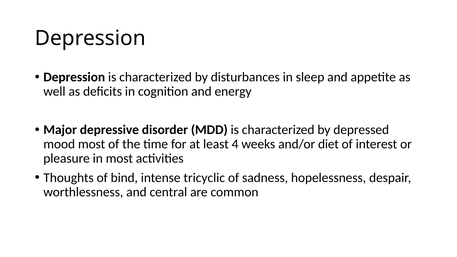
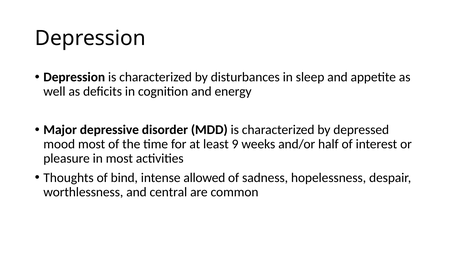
4: 4 -> 9 (235, 144)
diet: diet -> half (328, 144)
tricyclic: tricyclic -> allowed (204, 178)
